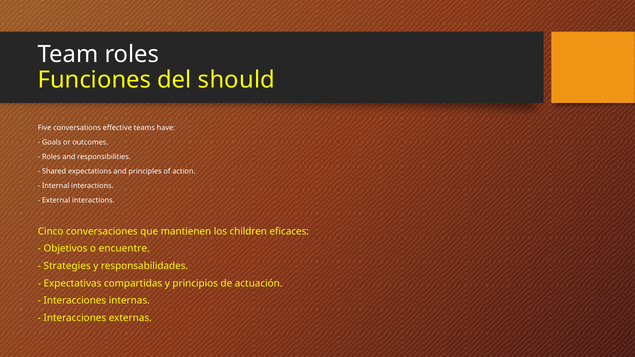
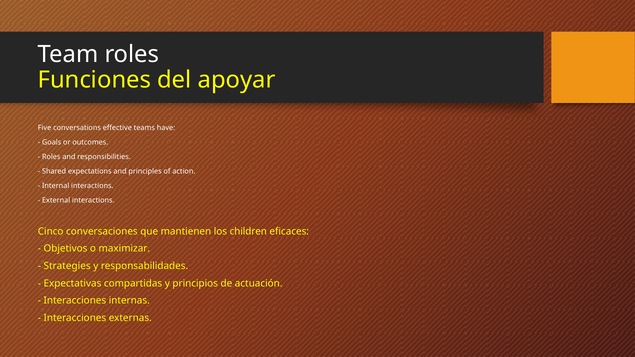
should: should -> apoyar (237, 80)
encuentre: encuentre -> maximizar (124, 249)
